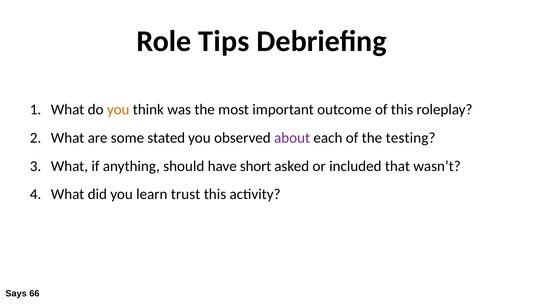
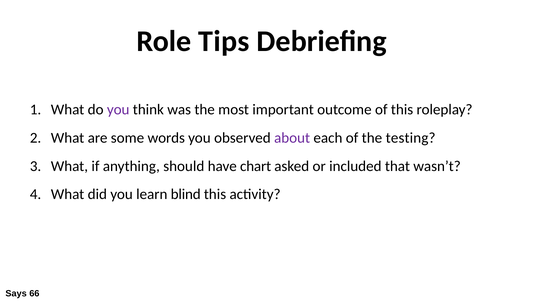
you colour: orange -> purple (118, 110)
stated: stated -> words (166, 138)
short: short -> chart (256, 166)
trust: trust -> blind (186, 195)
